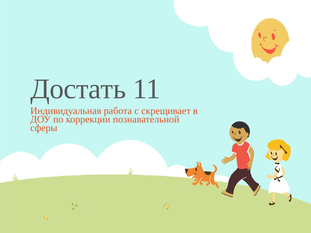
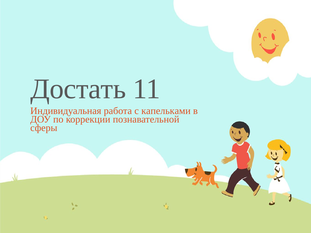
скрещивает: скрещивает -> капельками (166, 111)
